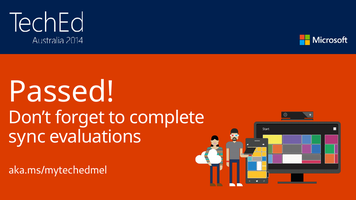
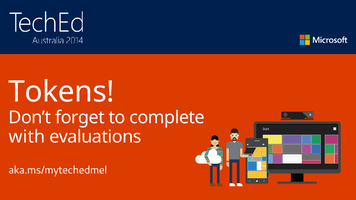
Passed: Passed -> Tokens (61, 92)
sync: sync -> with (27, 137)
